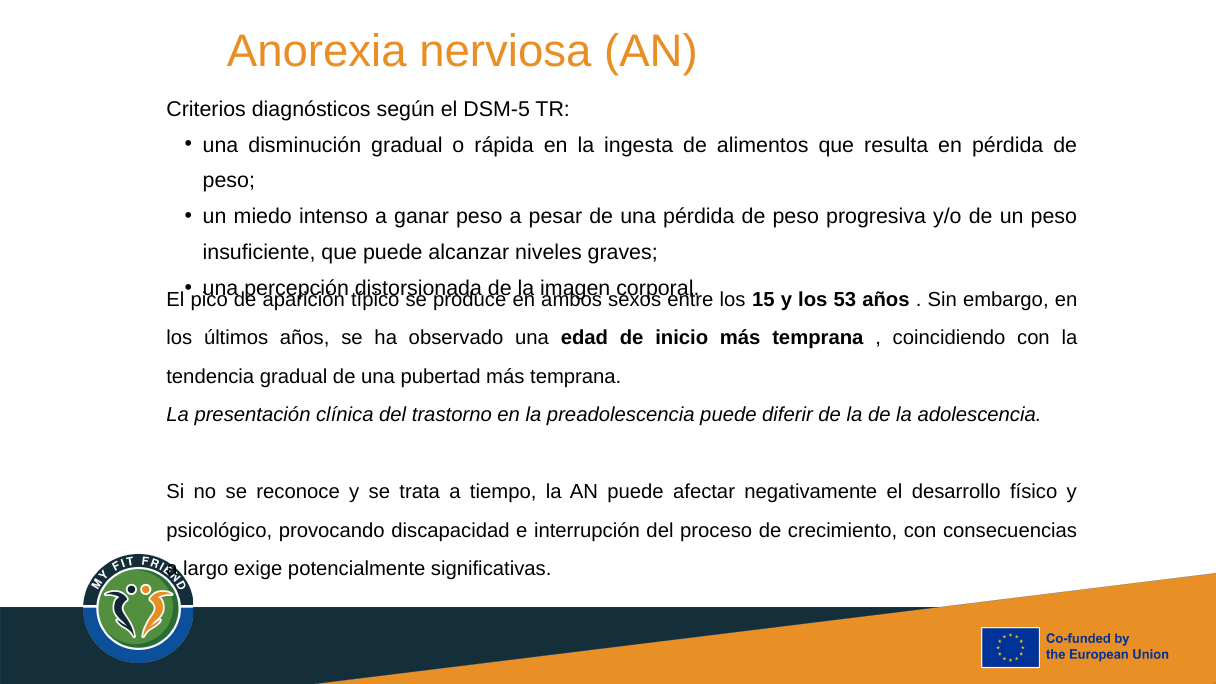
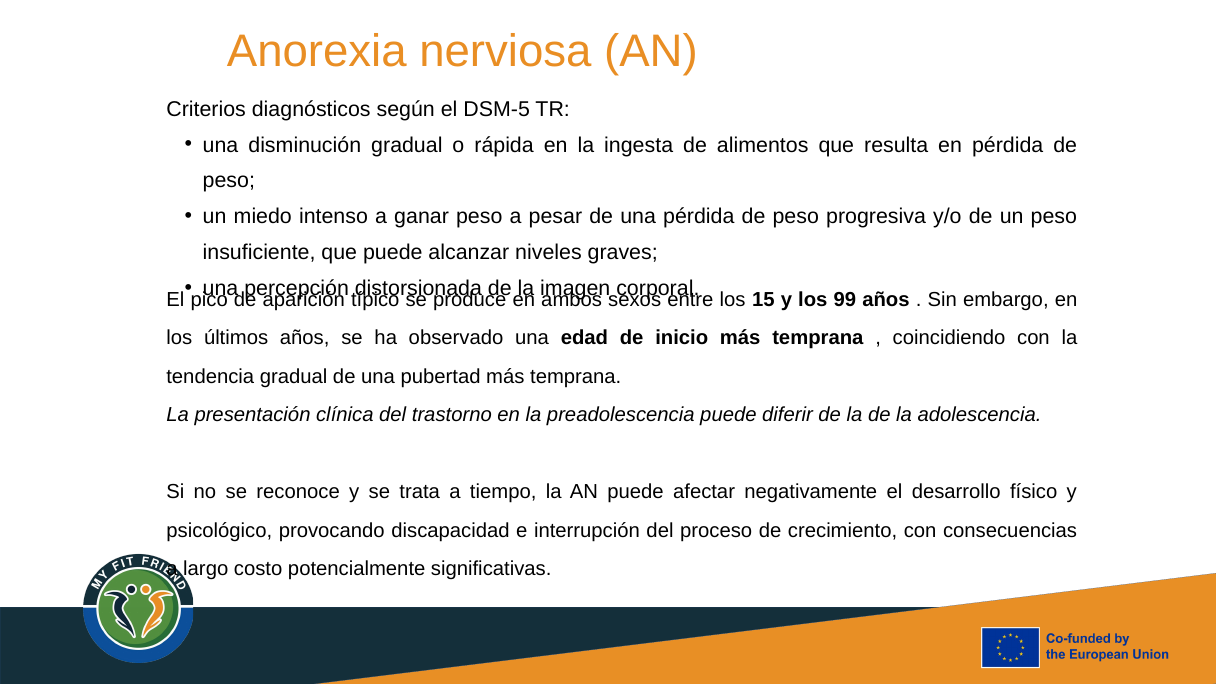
53: 53 -> 99 (845, 300)
exige: exige -> costo (258, 569)
